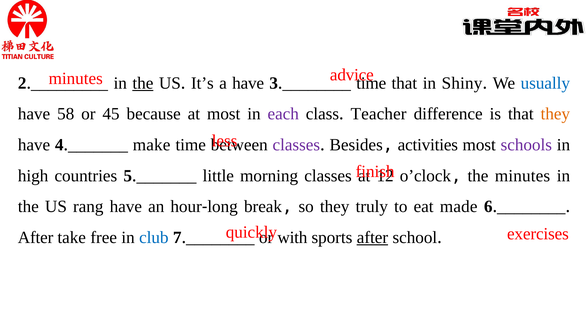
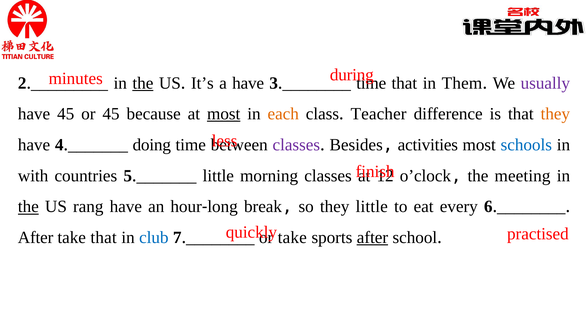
advice: advice -> during (352, 75)
Shiny: Shiny -> Them (462, 83)
usually colour: blue -> purple (545, 83)
have 58: 58 -> 45 (66, 114)
most underline: none -> present (224, 114)
each colour: purple -> orange (283, 114)
make: make -> doing (152, 145)
schools colour: purple -> blue (526, 145)
high: high -> with (33, 176)
the minutes: minutes -> meeting (523, 176)
the underline: none -> present (28, 207)
they truly: truly -> little (372, 207)
made: made -> every (459, 207)
exercises: exercises -> practised (538, 234)
take free: free -> that (104, 237)
with: with -> take (292, 237)
